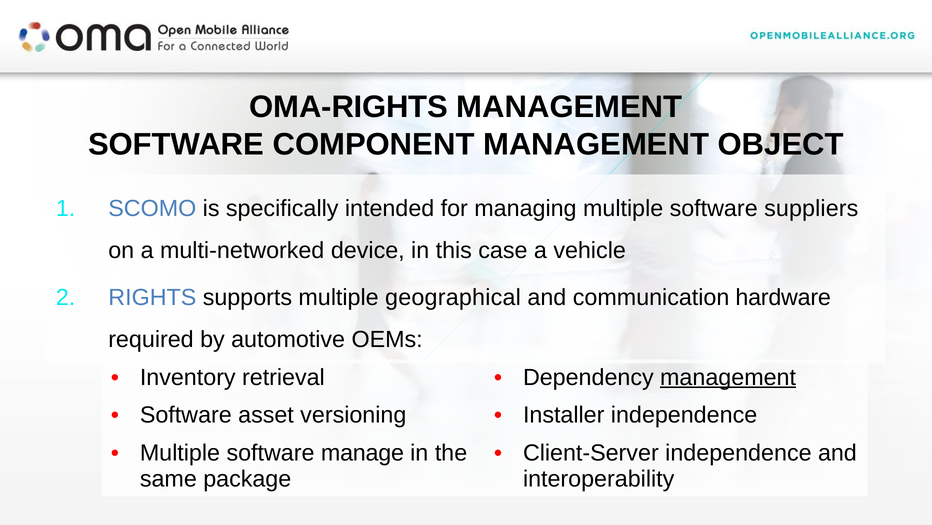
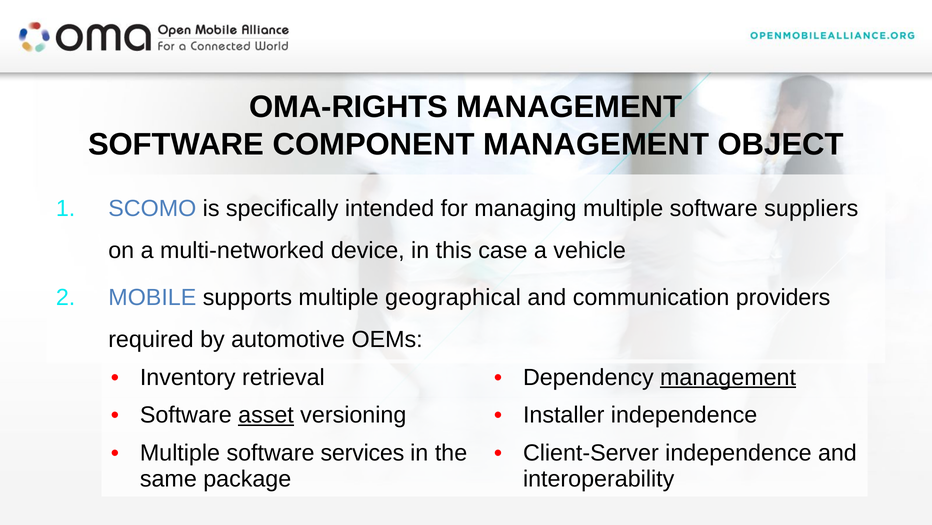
RIGHTS: RIGHTS -> MOBILE (152, 297)
hardware: hardware -> providers (783, 297)
asset underline: none -> present (266, 415)
manage: manage -> services (362, 452)
